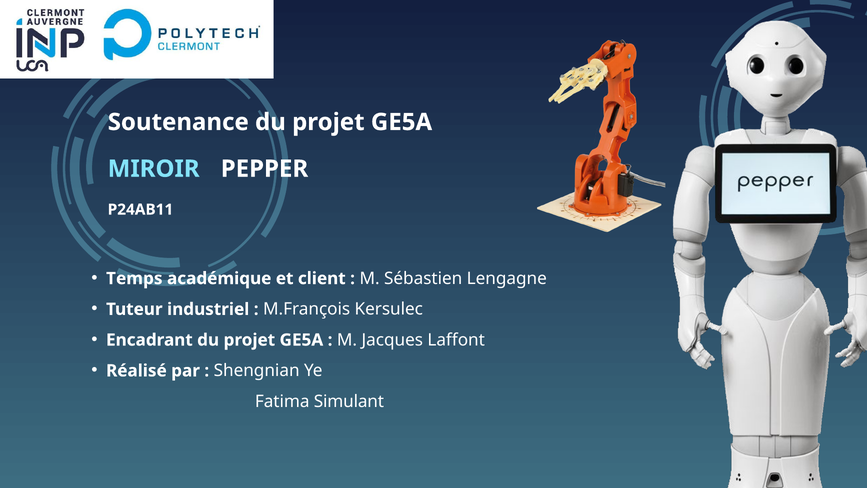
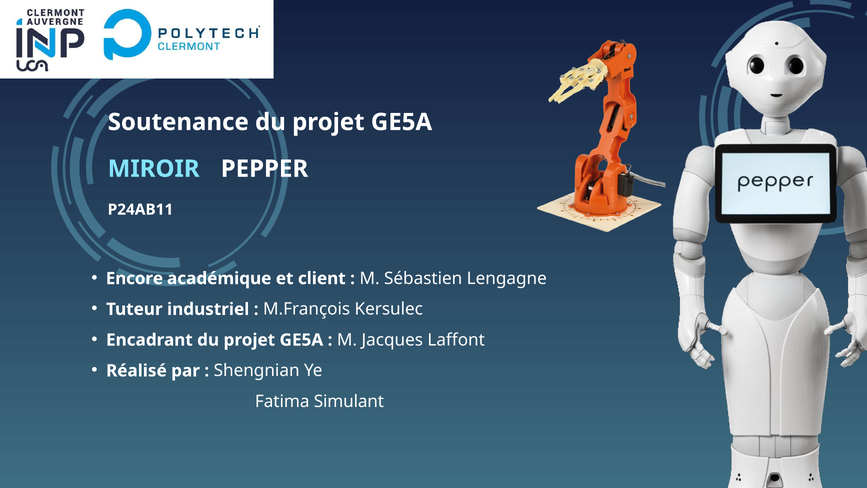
Temps: Temps -> Encore (134, 278)
